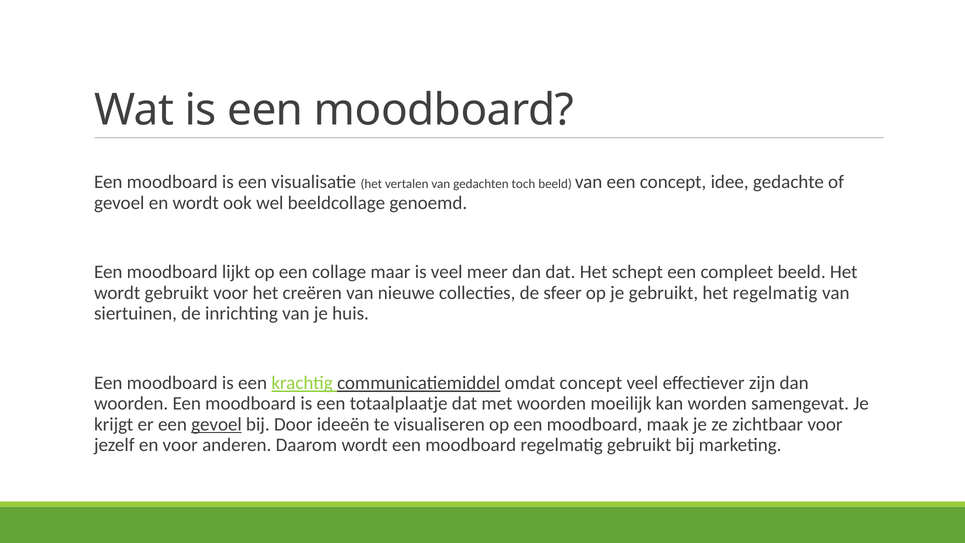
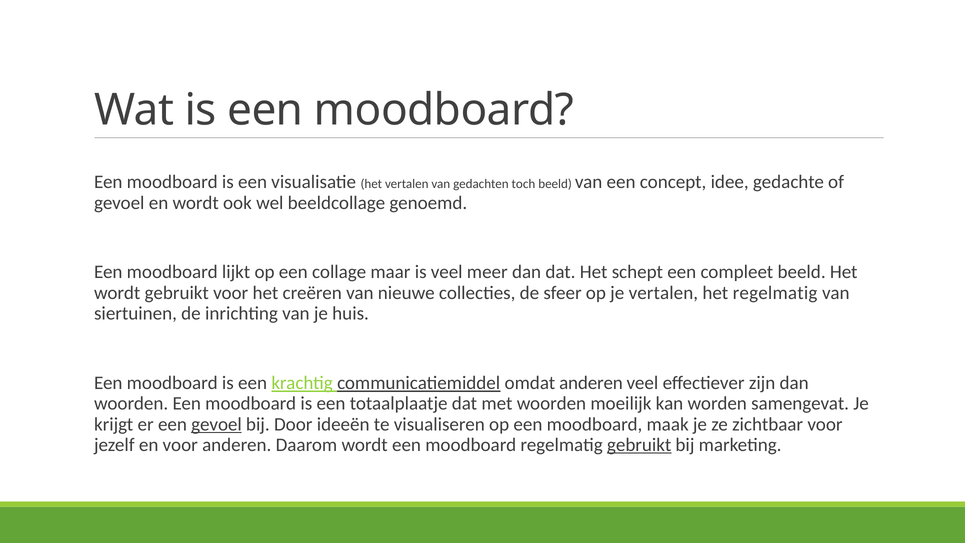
je gebruikt: gebruikt -> vertalen (663, 293)
omdat concept: concept -> anderen (591, 383)
gebruikt underline: none -> present (639, 445)
